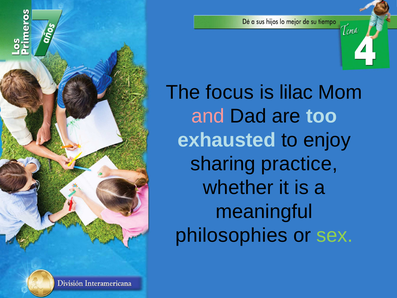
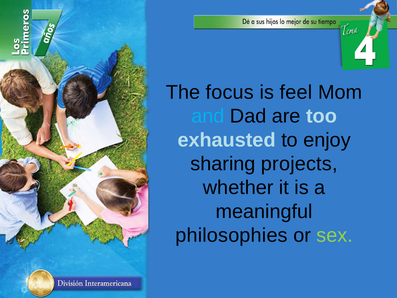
lilac: lilac -> feel (296, 92)
and colour: pink -> light blue (208, 116)
practice: practice -> projects (299, 164)
